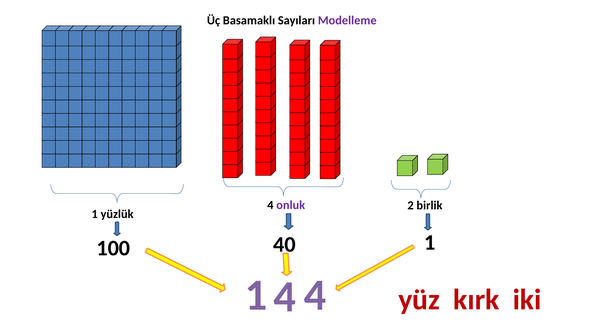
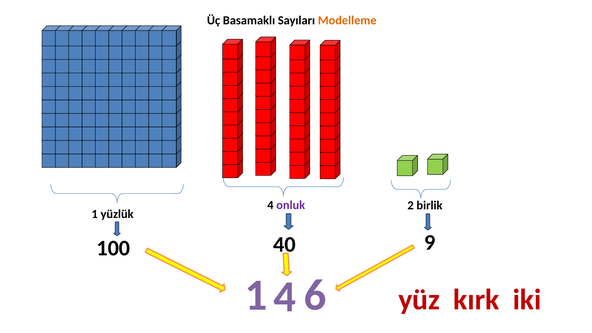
Modelleme colour: purple -> orange (347, 20)
40 1: 1 -> 9 (430, 242)
4 4: 4 -> 6 (315, 295)
